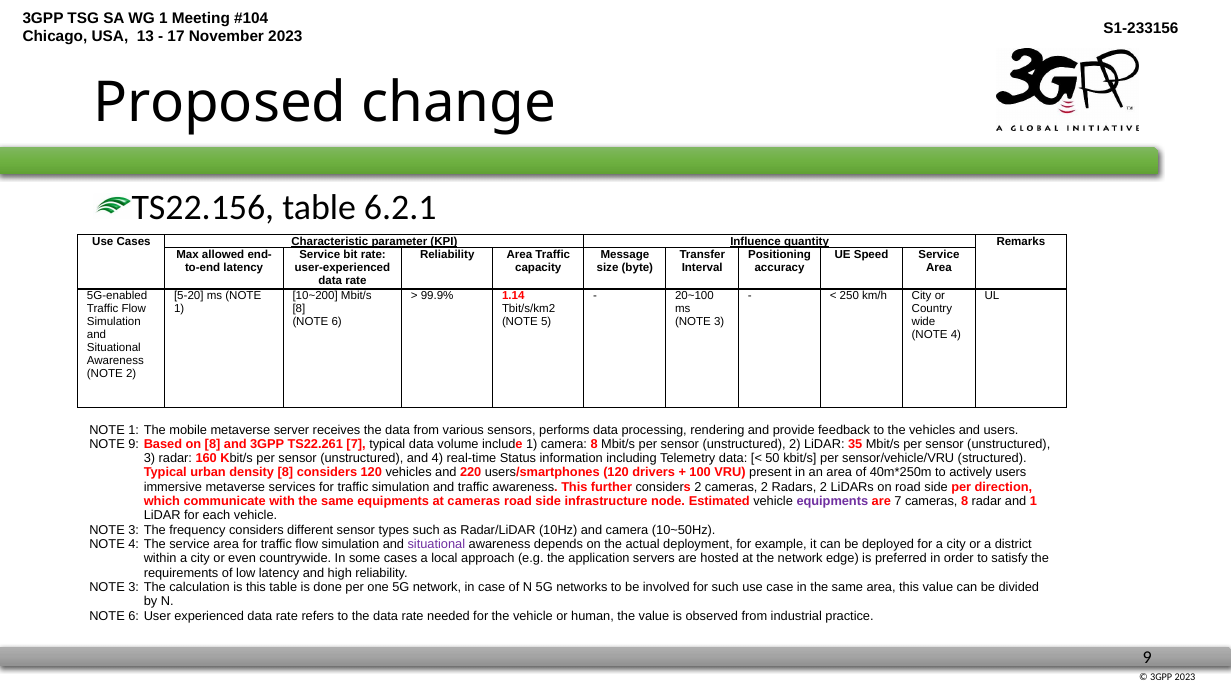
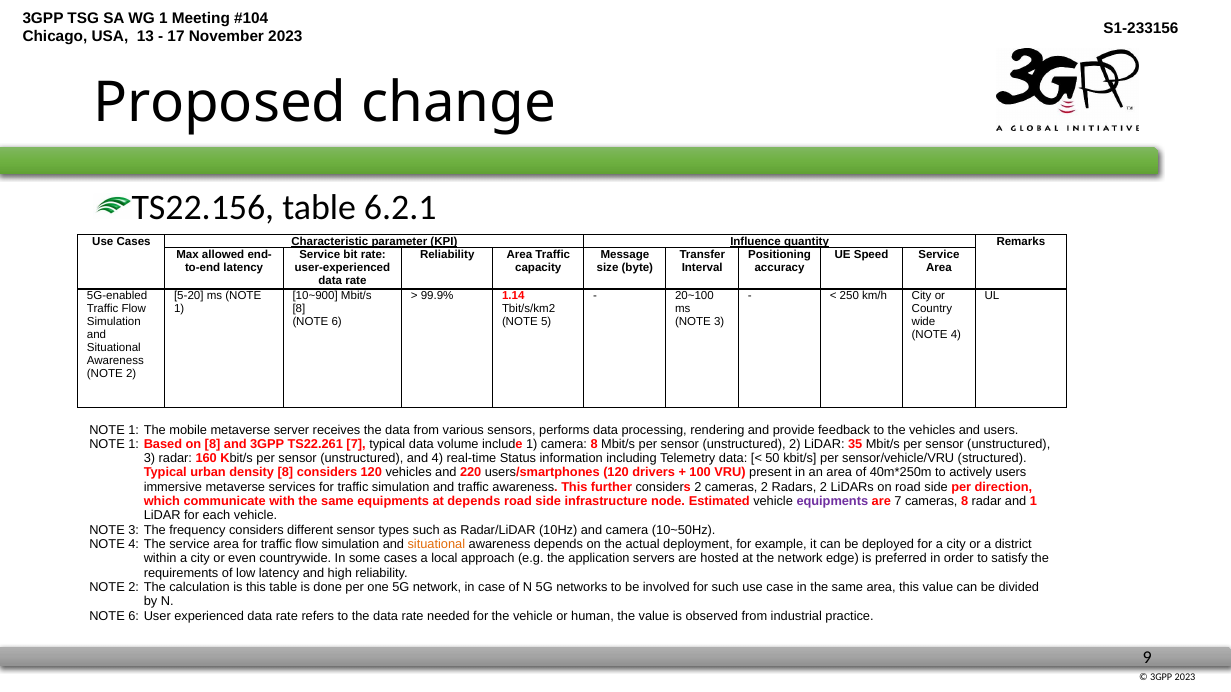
10~200: 10~200 -> 10~900 (315, 296)
9: 9 -> 1 (134, 444)
at cameras: cameras -> depends (474, 502)
situational colour: purple -> orange (436, 545)
3: 3 -> 2 (134, 588)
